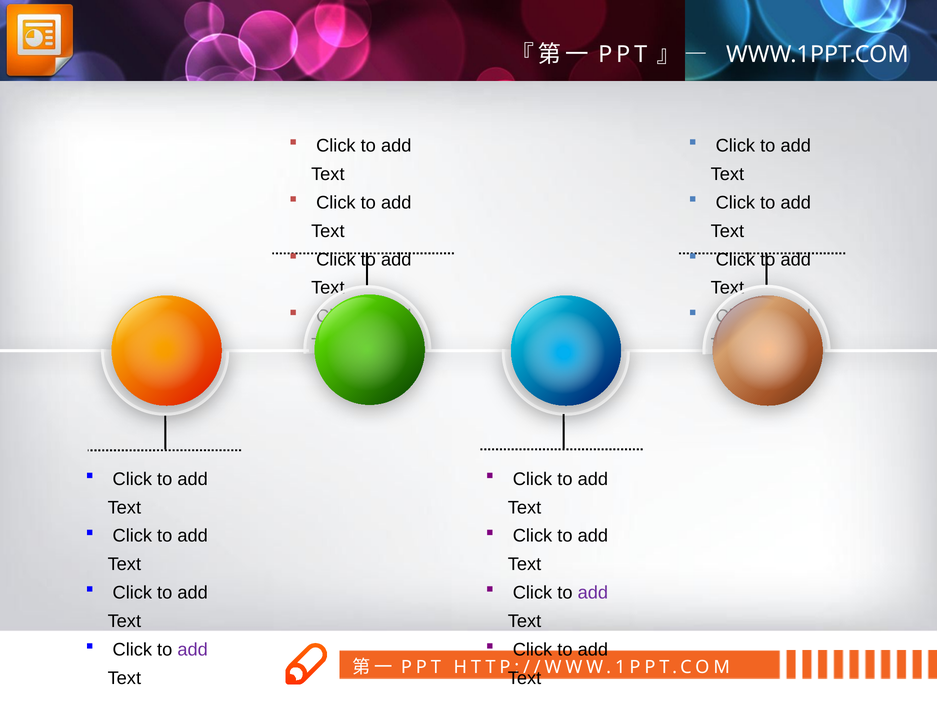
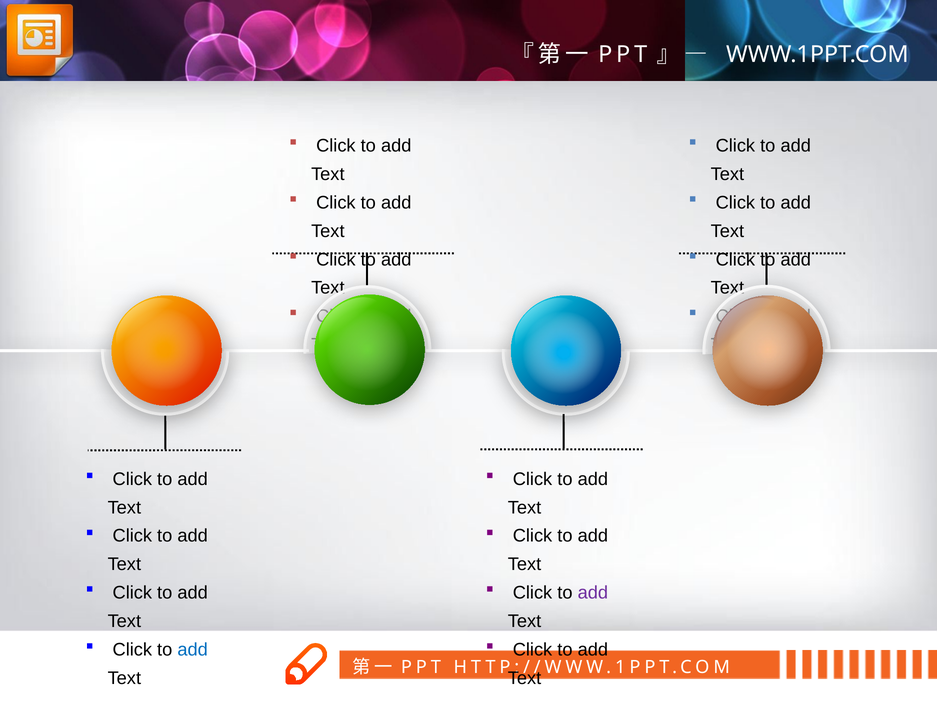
add colour: purple -> blue (193, 649)
